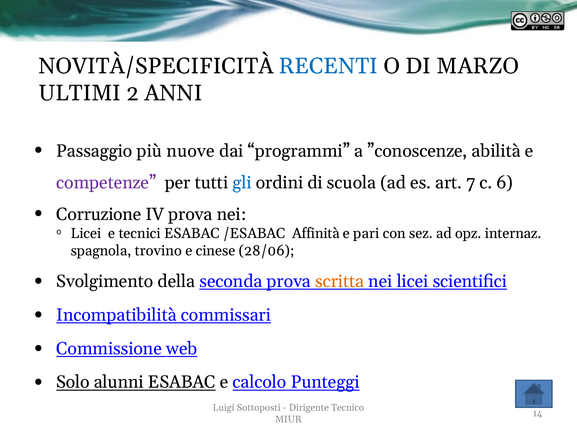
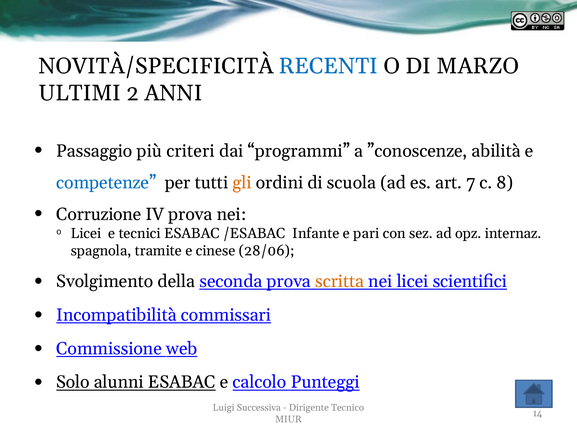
nuove: nuove -> criteri (191, 151)
competenze colour: purple -> blue (106, 182)
gli colour: blue -> orange (242, 182)
6: 6 -> 8 (505, 182)
Affinità: Affinità -> Infante (316, 233)
trovino: trovino -> tramite (158, 251)
Sottoposti: Sottoposti -> Successiva (259, 407)
